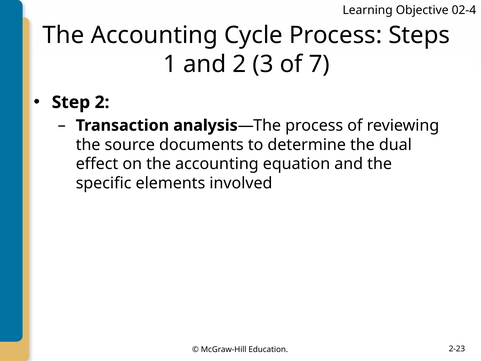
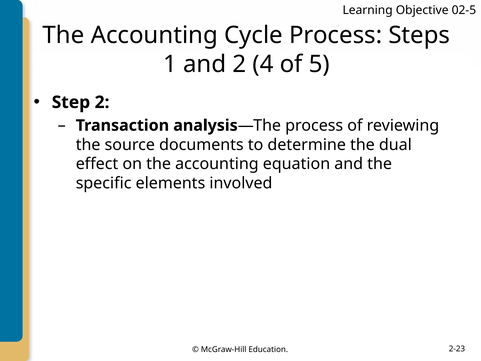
02-4: 02-4 -> 02-5 (464, 10)
3: 3 -> 4 (263, 64)
7: 7 -> 5 (319, 64)
